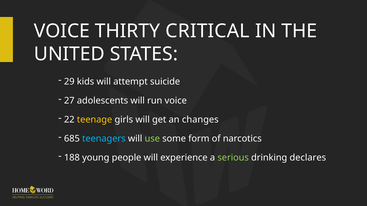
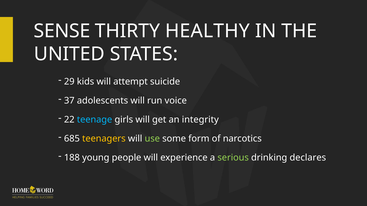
VOICE: VOICE -> SENSE (62, 31)
CRITICAL: CRITICAL -> HEALTHY (208, 31)
27: 27 -> 37 (69, 101)
teenage colour: yellow -> light blue (95, 120)
changes: changes -> integrity (200, 120)
teenagers colour: light blue -> yellow (104, 139)
